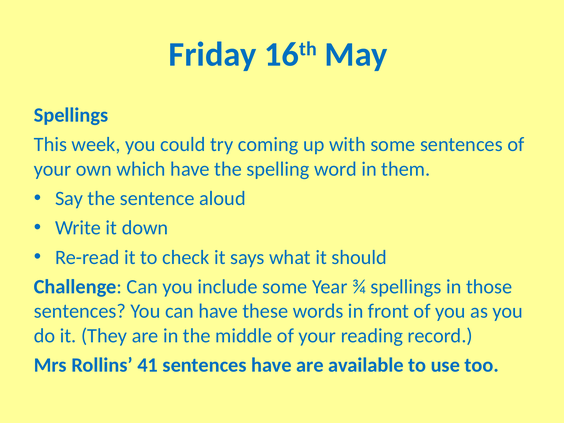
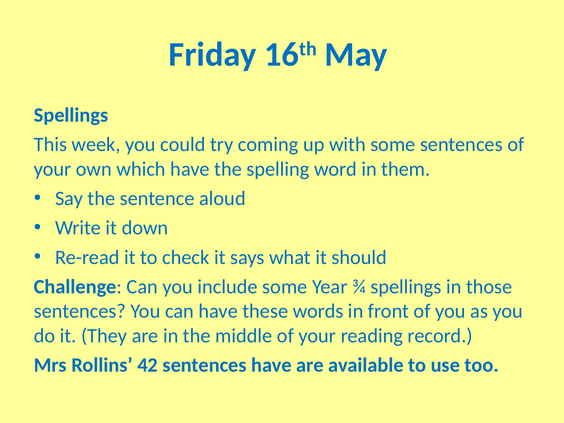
41: 41 -> 42 (148, 365)
